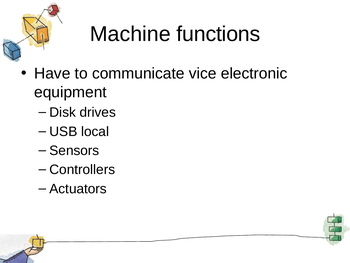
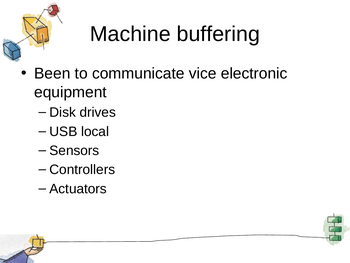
functions: functions -> buffering (218, 34)
Have: Have -> Been (52, 73)
